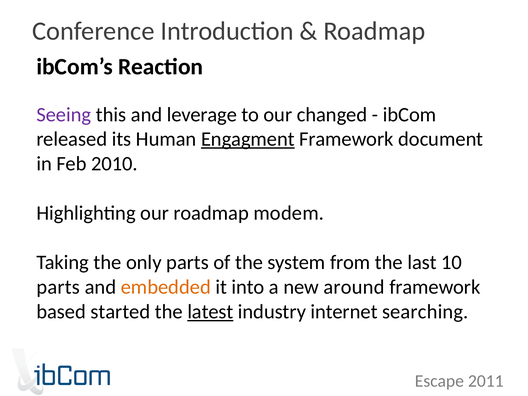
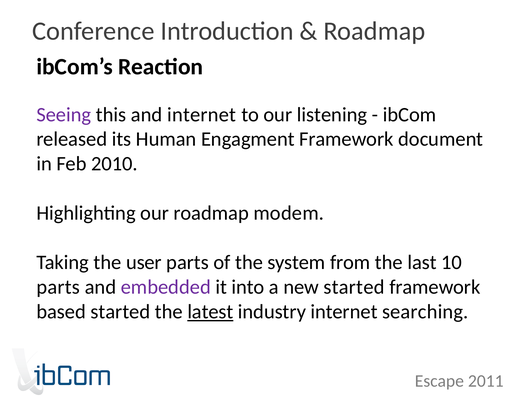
and leverage: leverage -> internet (202, 115)
changed: changed -> listening (332, 115)
Engagment underline: present -> none (248, 139)
only: only -> user (144, 262)
embedded colour: orange -> purple (166, 287)
new around: around -> started (354, 287)
